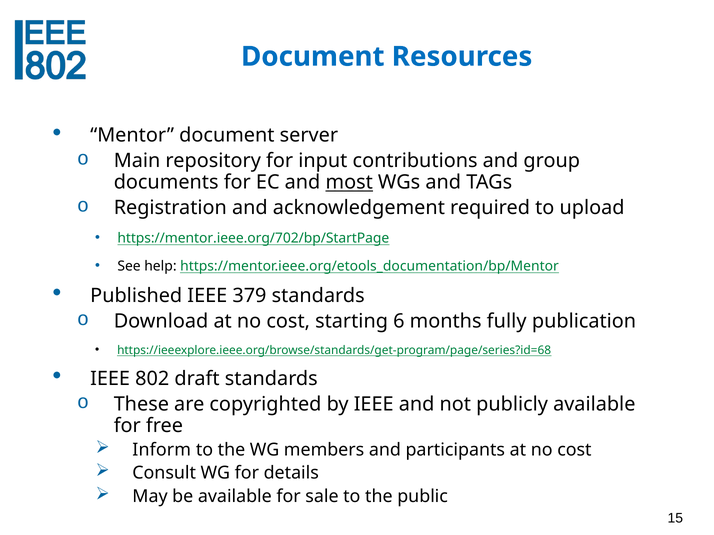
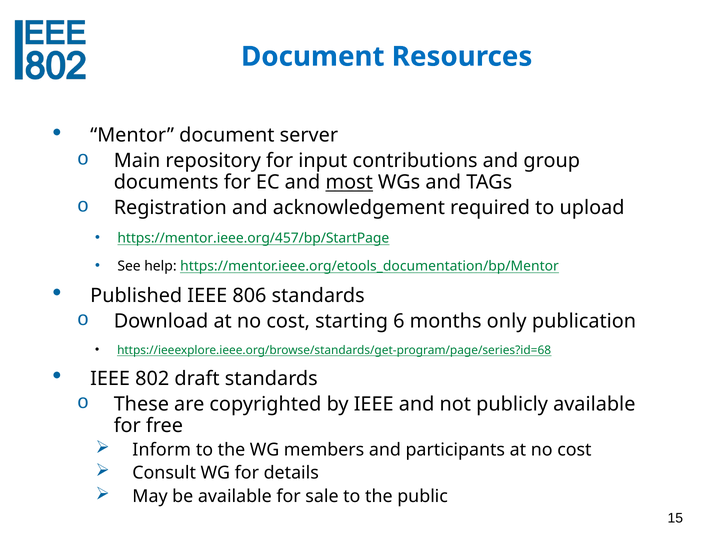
https://mentor.ieee.org/702/bp/StartPage: https://mentor.ieee.org/702/bp/StartPage -> https://mentor.ieee.org/457/bp/StartPage (253, 239)
379: 379 -> 806 (249, 296)
fully: fully -> only (507, 321)
